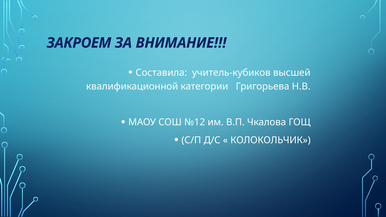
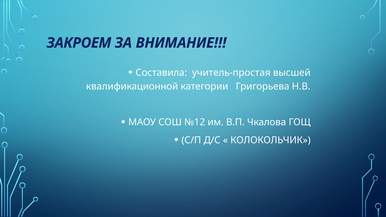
учитель-кубиков: учитель-кубиков -> учитель-простая (231, 73)
